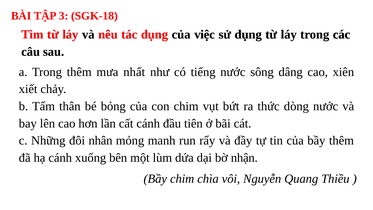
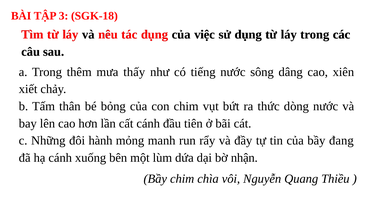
nhất: nhất -> thấy (134, 72)
nhân: nhân -> hành (101, 141)
bầy thêm: thêm -> đang (341, 141)
